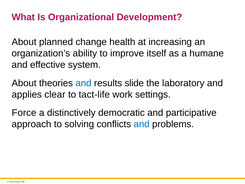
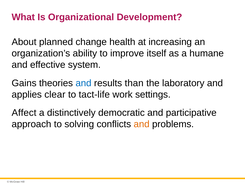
About: About -> Gains (24, 83)
slide: slide -> than (134, 83)
Force: Force -> Affect (24, 113)
and colour: blue -> orange (142, 124)
